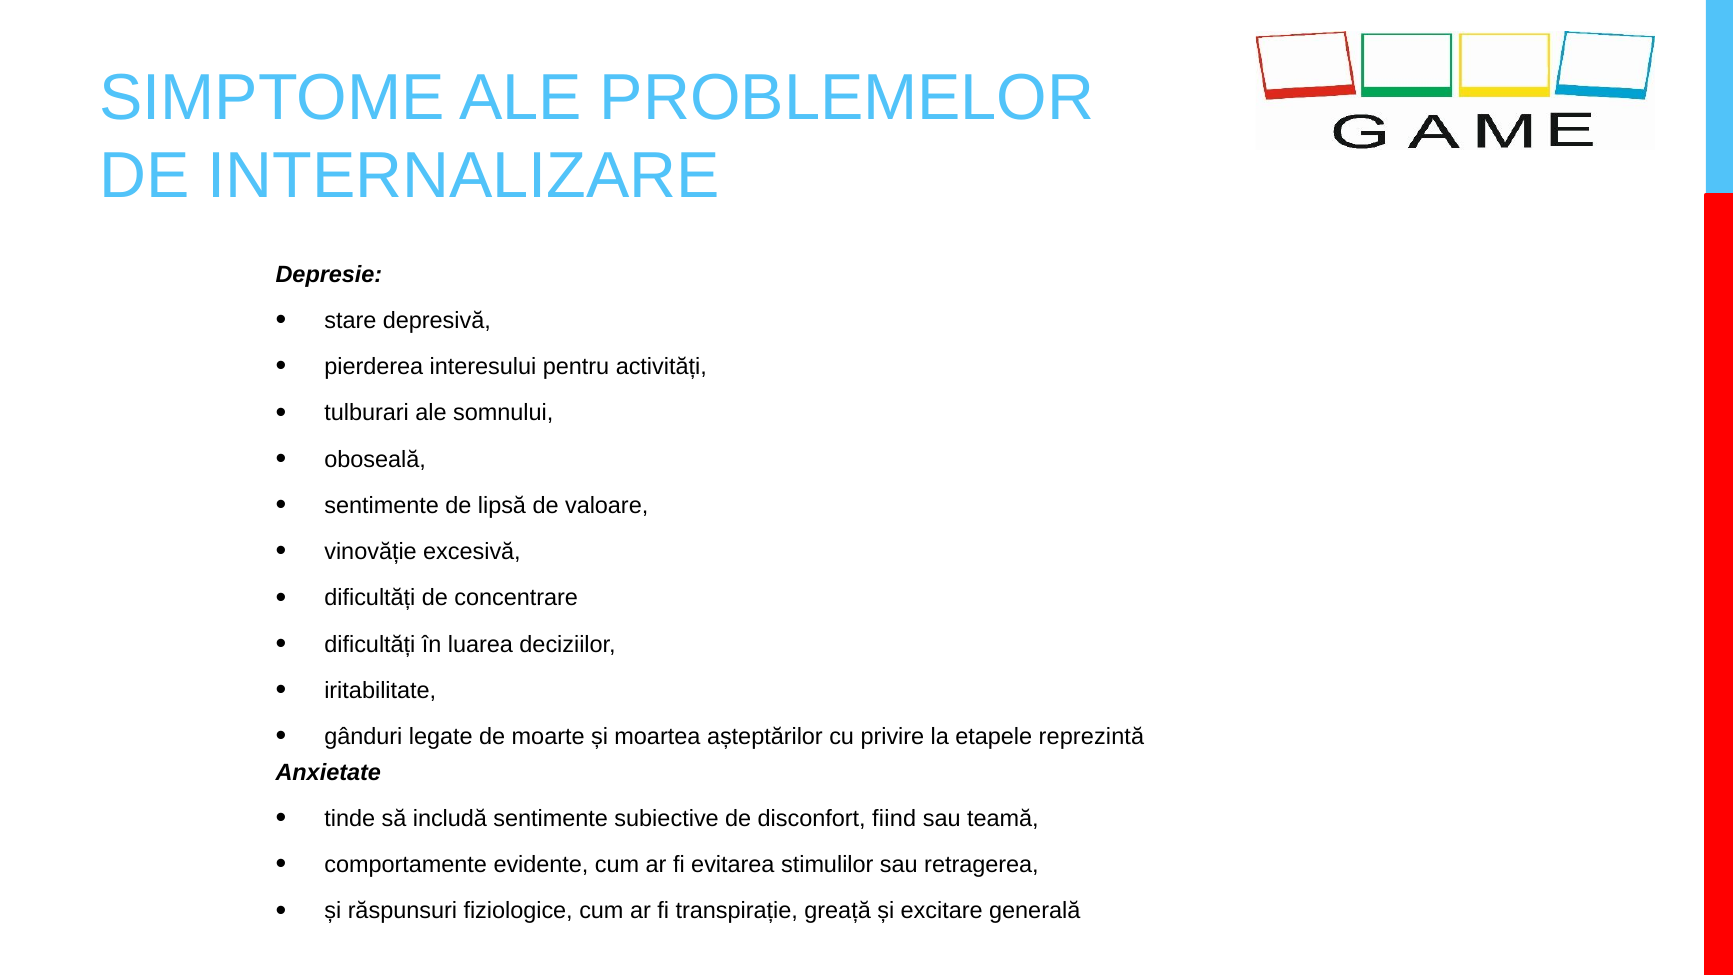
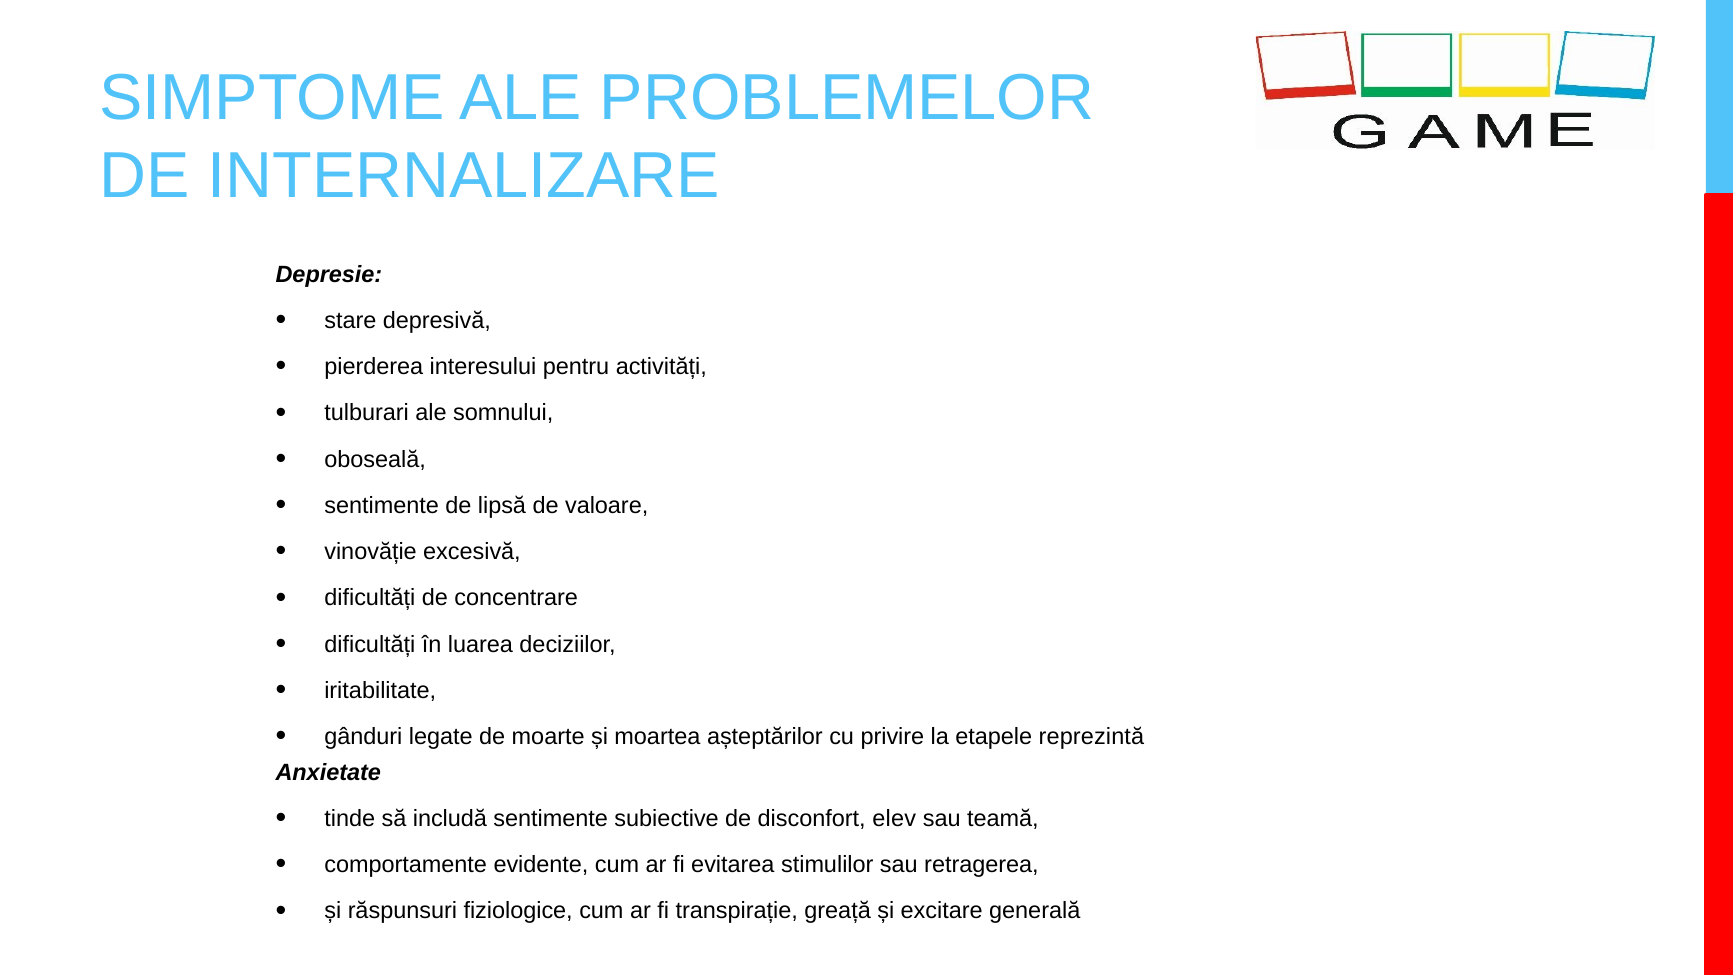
fiind: fiind -> elev (894, 818)
